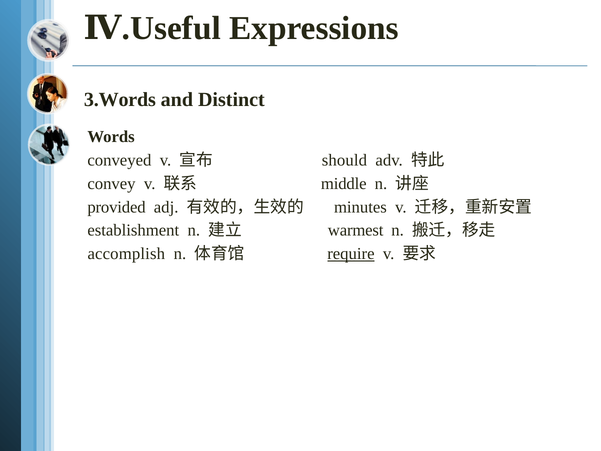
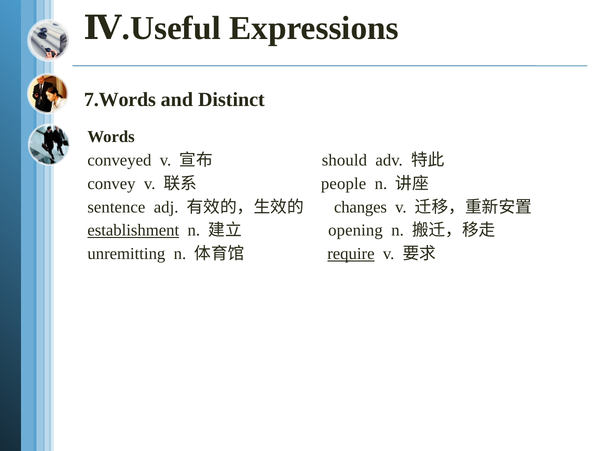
3.Words: 3.Words -> 7.Words (120, 100)
middle: middle -> people (344, 184)
provided: provided -> sentence (116, 207)
minutes: minutes -> changes (360, 207)
establishment underline: none -> present (133, 230)
warmest: warmest -> opening (355, 230)
accomplish: accomplish -> unremitting (126, 254)
